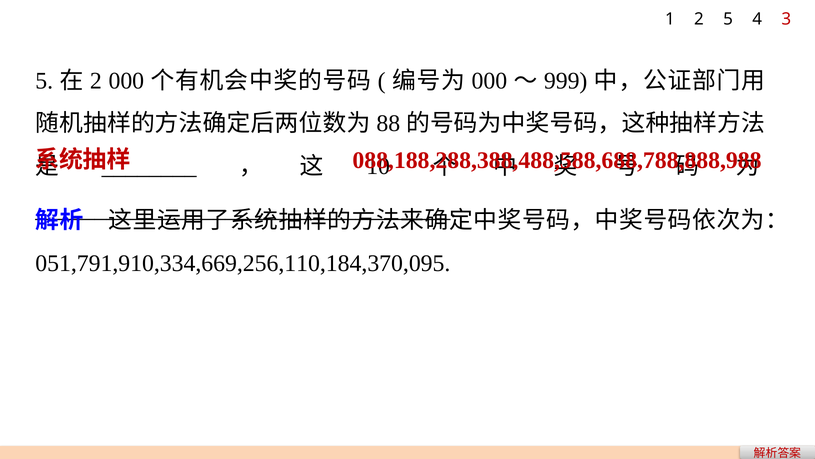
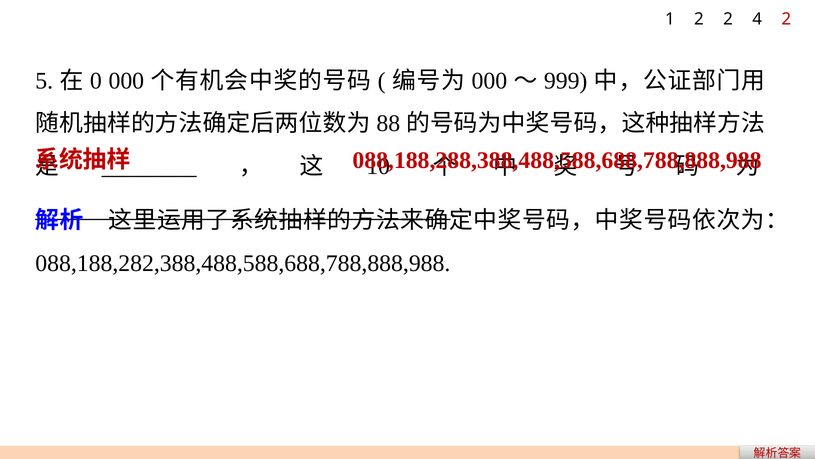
2 5: 5 -> 2 (728, 19)
4 3: 3 -> 2 (786, 19)
2: 2 -> 0 (96, 81)
051,791,910,334,669,256,110,184,370,095: 051,791,910,334,669,256,110,184,370,095 -> 088,188,282,388,488,588,688,788,888,988 (243, 263)
